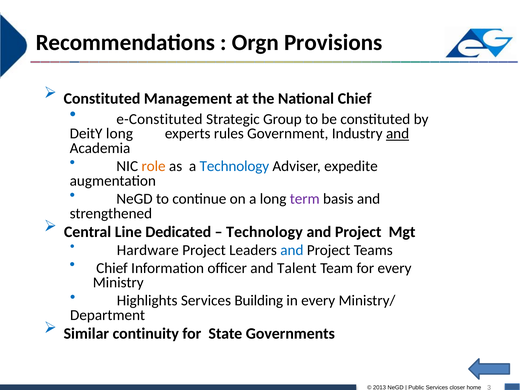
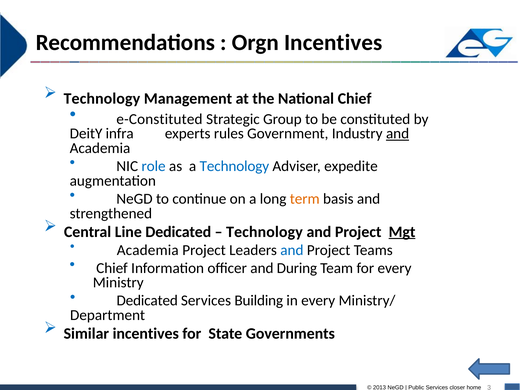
Orgn Provisions: Provisions -> Incentives (333, 42)
Constituted: Constituted -> Technology (102, 99)
DeitY long: long -> infra (120, 134)
role colour: orange -> blue (154, 166)
term colour: purple -> orange (305, 199)
Mgt underline: none -> present (402, 232)
Hardware: Hardware -> Academia (148, 250)
Talent: Talent -> During (297, 268)
Highlights: Highlights -> Dedicated (147, 301)
Similar continuity: continuity -> incentives (146, 334)
